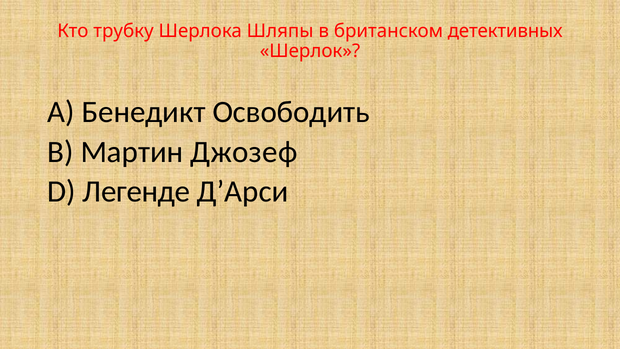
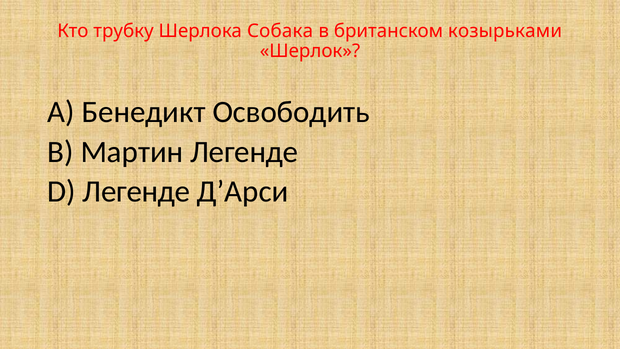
Шляпы: Шляпы -> Собака (280, 31)
детективных: детективных -> козырьками (505, 31)
Мартин Джозеф: Джозеф -> Легенде (244, 152)
